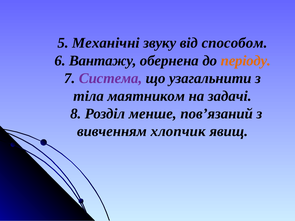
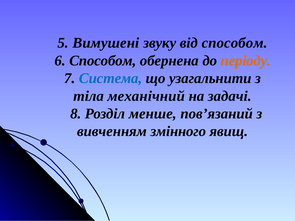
Механічні: Механічні -> Вимушені (106, 43)
6 Вантажу: Вантажу -> Способом (103, 61)
Система colour: purple -> blue (111, 78)
маятником: маятником -> механічний (146, 96)
хлопчик: хлопчик -> змінного (178, 131)
